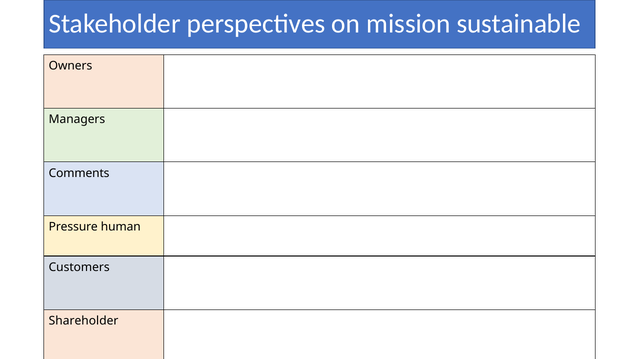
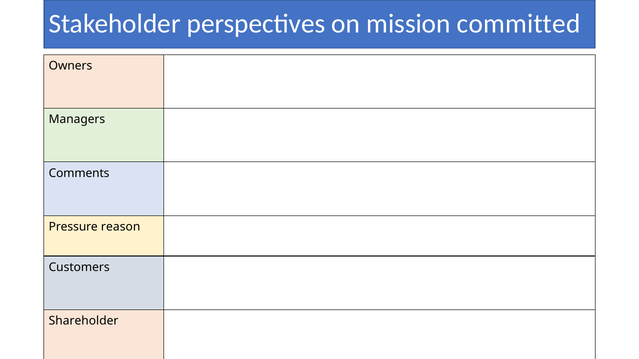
sustainable: sustainable -> committed (519, 24)
human: human -> reason (121, 227)
